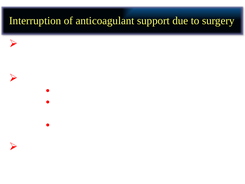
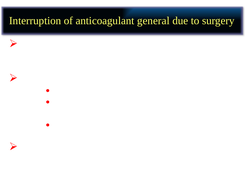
support: support -> general (153, 21)
